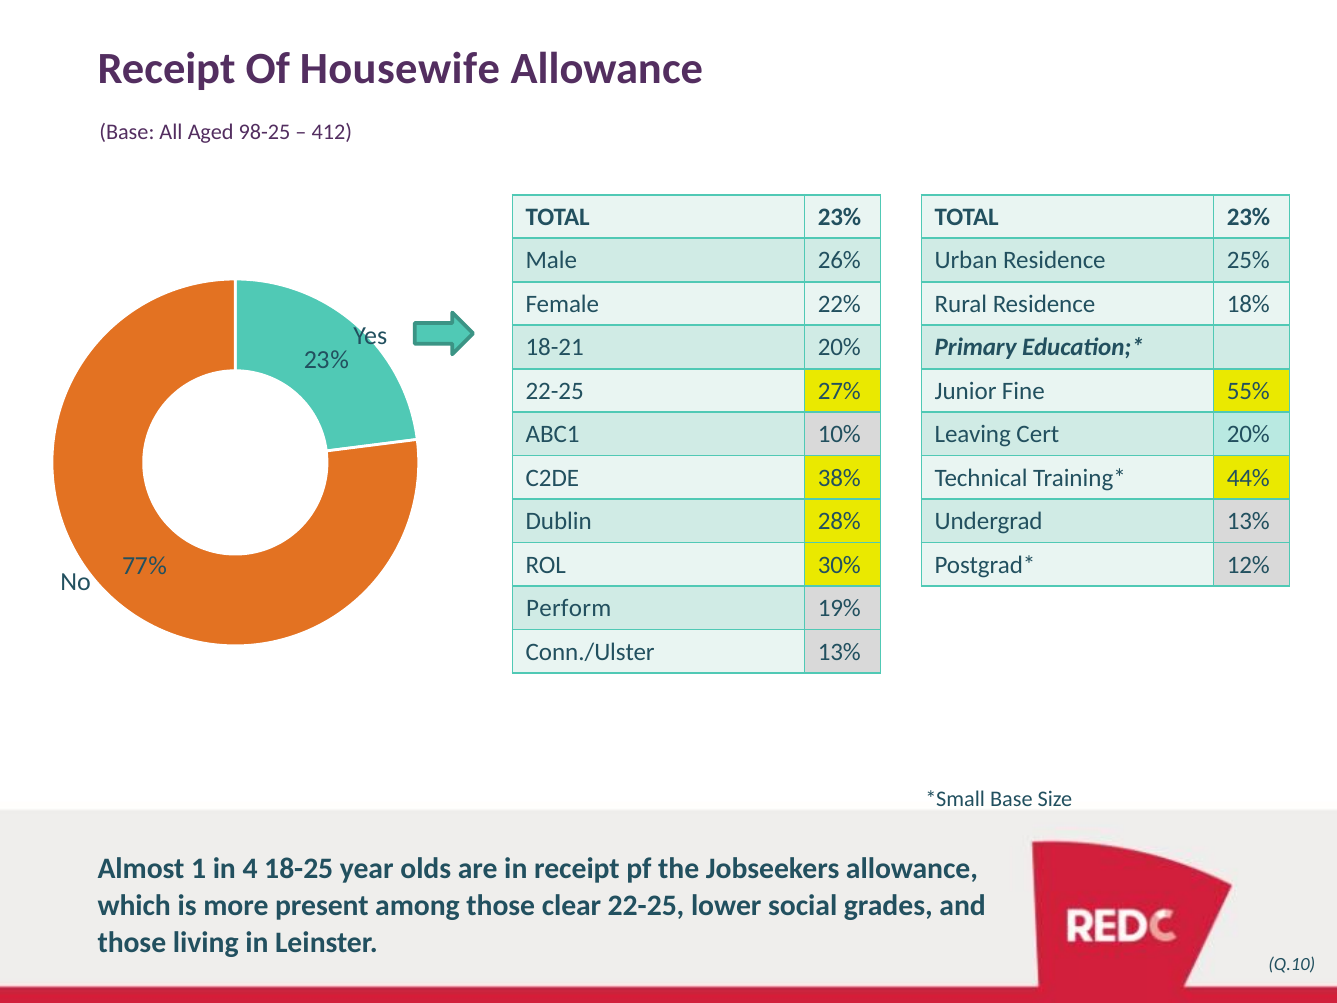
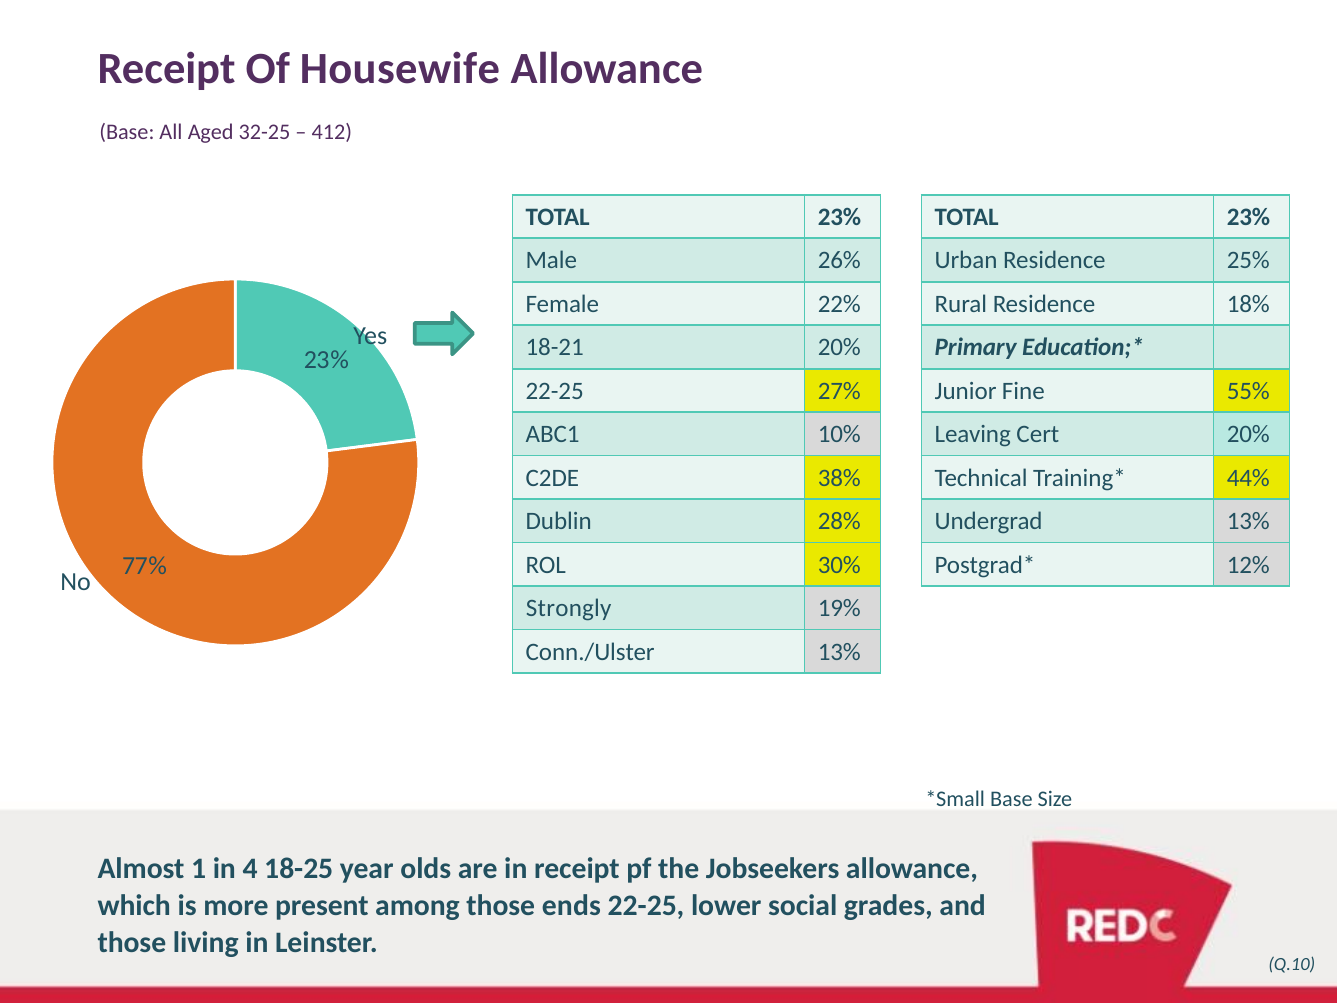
98-25: 98-25 -> 32-25 (265, 132)
Perform: Perform -> Strongly (569, 608)
clear: clear -> ends (571, 906)
